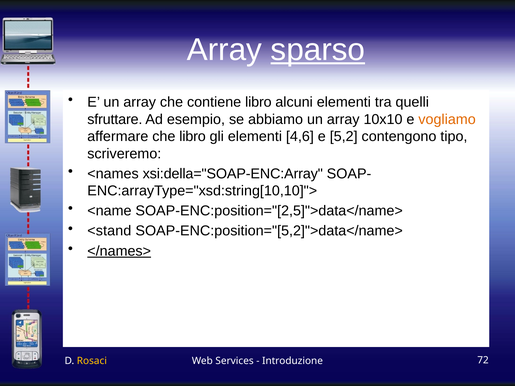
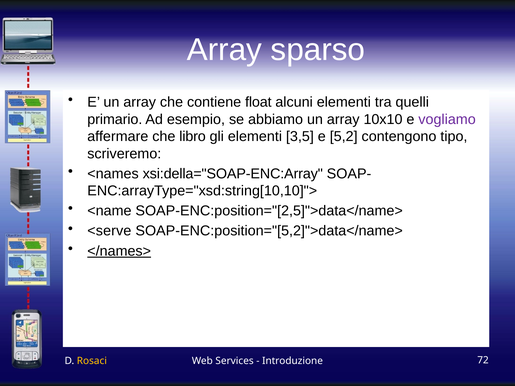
sparso underline: present -> none (318, 50)
contiene libro: libro -> float (258, 102)
sfruttare: sfruttare -> primario (115, 119)
vogliamo colour: orange -> purple (447, 119)
4,6: 4,6 -> 3,5 (300, 137)
<stand: <stand -> <serve (109, 231)
